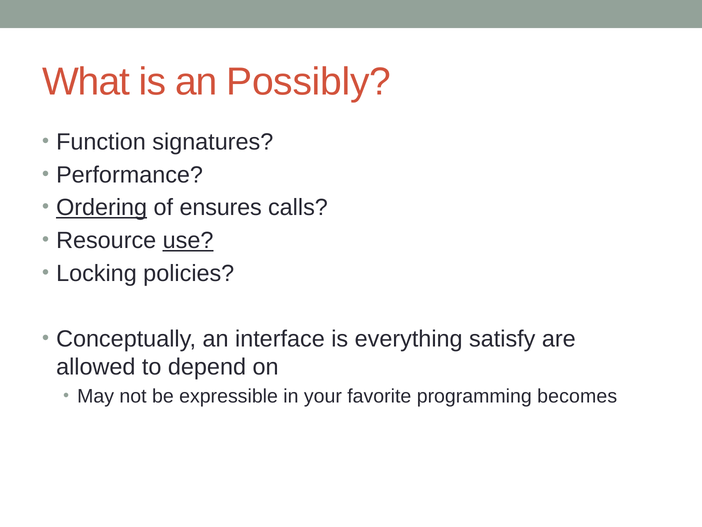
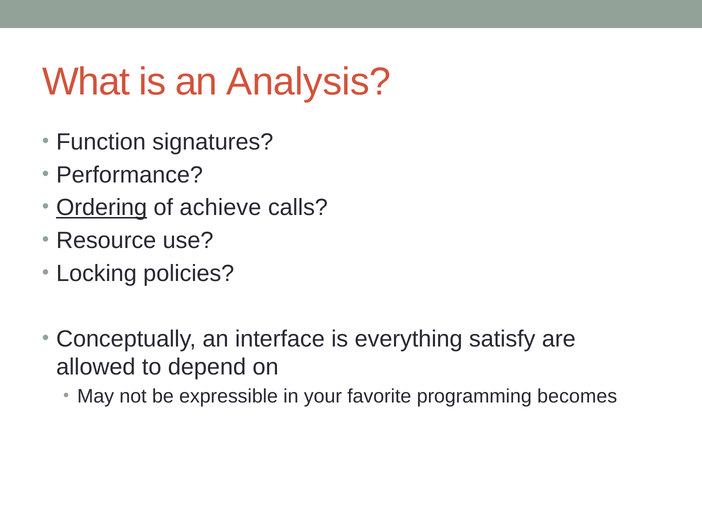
Possibly: Possibly -> Analysis (309, 82)
ensures: ensures -> achieve (220, 208)
use underline: present -> none (188, 240)
